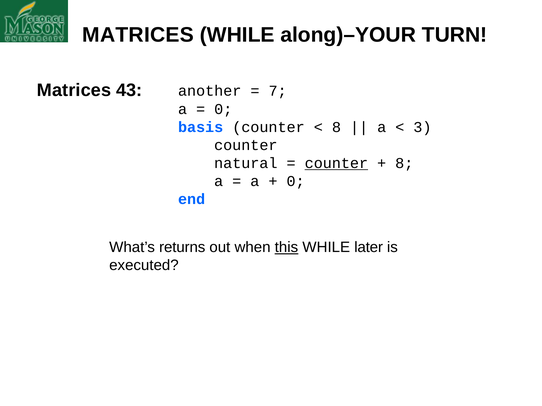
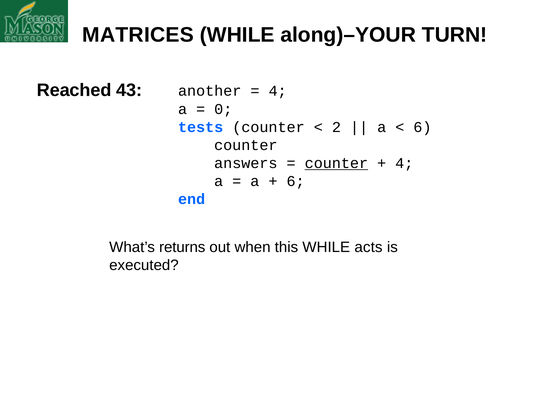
Matrices: Matrices -> Reached (74, 90)
7: 7 -> 4 (278, 91)
basis: basis -> tests (201, 127)
8: 8 -> 2 (336, 127)
3: 3 -> 6 (422, 127)
natural: natural -> answers (246, 163)
8: 8 -> 4 (404, 163)
0: 0 -> 6 (296, 182)
this underline: present -> none (286, 248)
later: later -> acts (368, 248)
